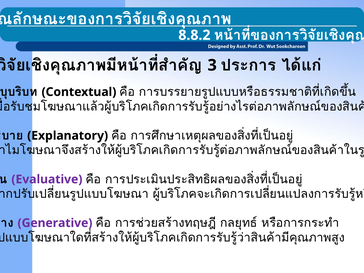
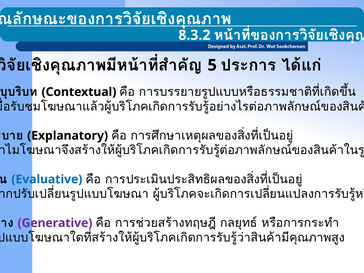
8.8.2: 8.8.2 -> 8.3.2 (194, 35)
3: 3 -> 5 (212, 65)
Evaluative colour: purple -> blue (47, 179)
